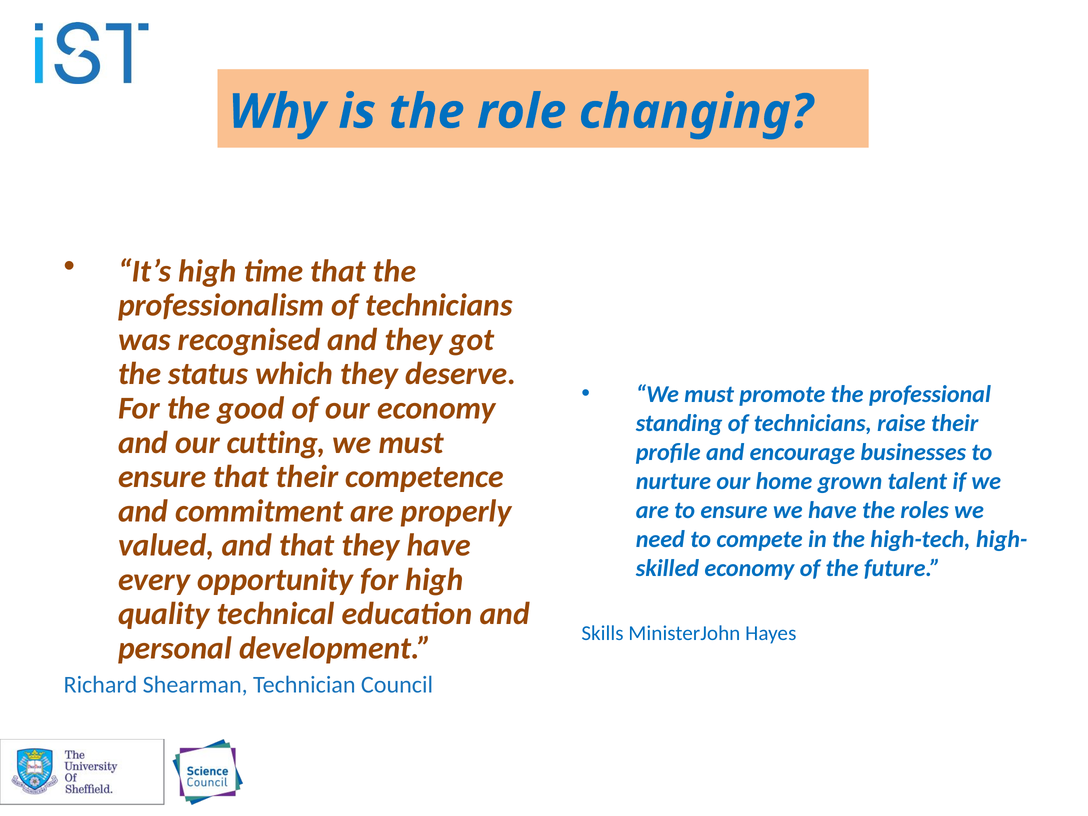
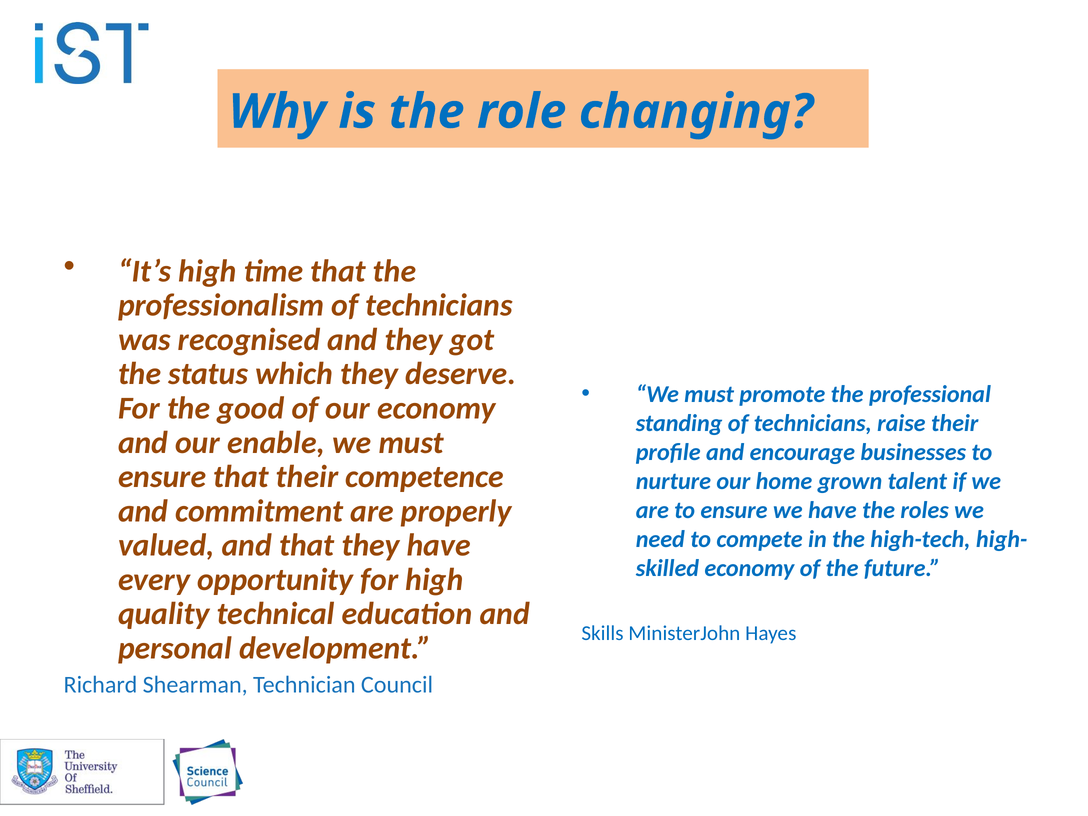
cutting: cutting -> enable (276, 443)
